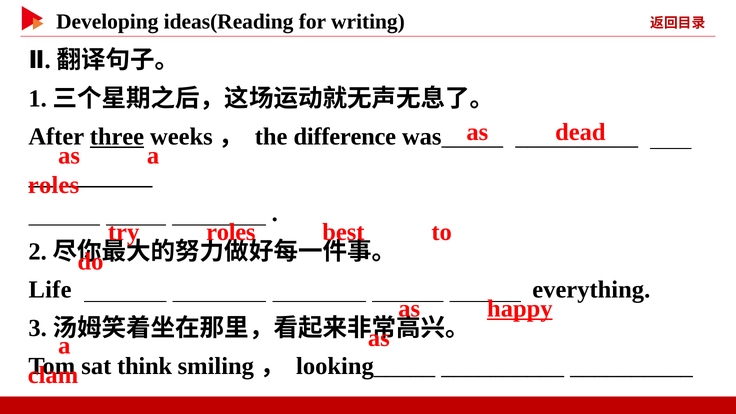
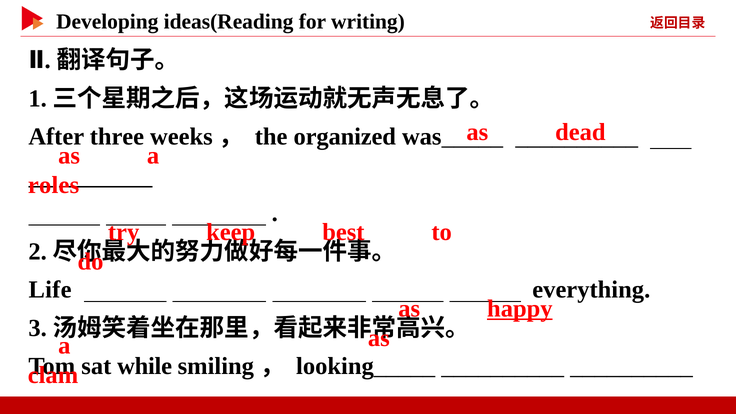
three underline: present -> none (117, 137)
difference: difference -> organized (345, 137)
try roles: roles -> keep (231, 232)
think: think -> while (145, 366)
